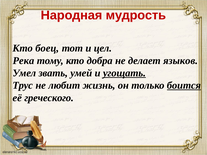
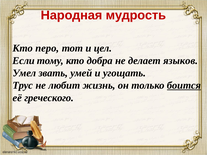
боец: боец -> перо (47, 48)
Река: Река -> Если (24, 61)
угощать underline: present -> none (124, 73)
